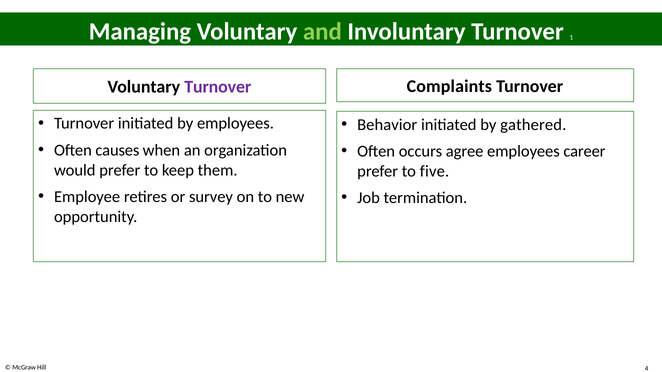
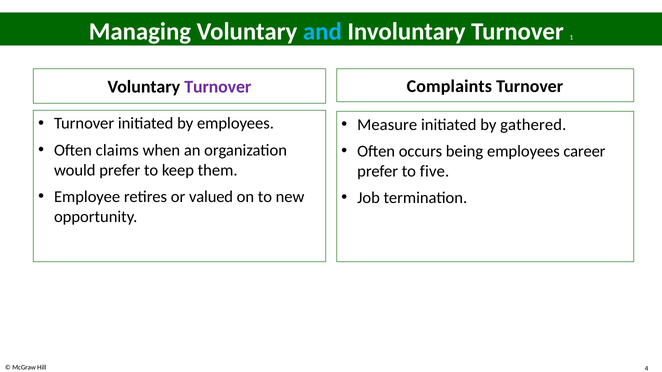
and colour: light green -> light blue (322, 31)
Behavior: Behavior -> Measure (387, 125)
causes: causes -> claims (117, 150)
agree: agree -> being (465, 152)
survey: survey -> valued (211, 197)
